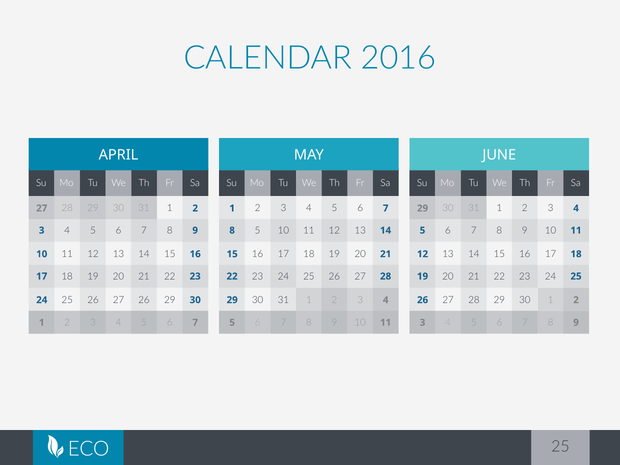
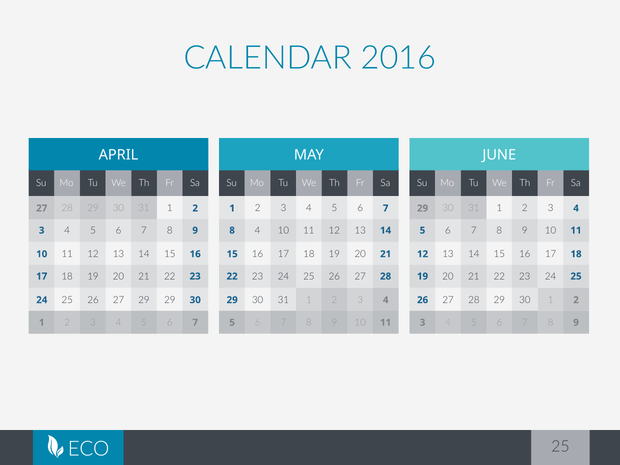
8 5: 5 -> 4 (258, 230)
27 26: 26 -> 29 (144, 300)
